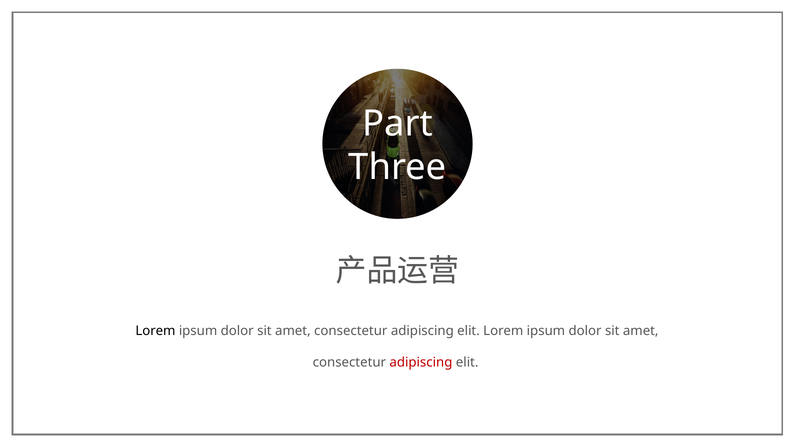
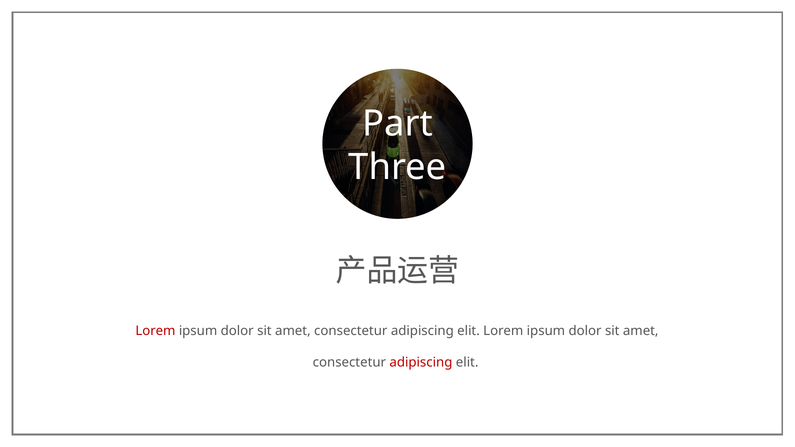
Lorem colour: black -> red (155, 331)
